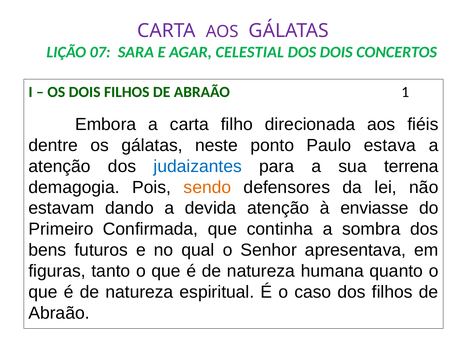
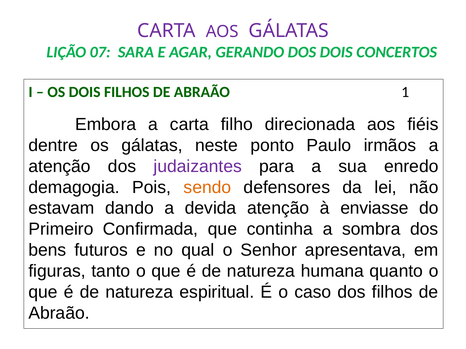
CELESTIAL: CELESTIAL -> GERANDO (250, 52)
estava: estava -> irmãos (390, 146)
judaizantes colour: blue -> purple (198, 167)
terrena: terrena -> enredo (411, 167)
